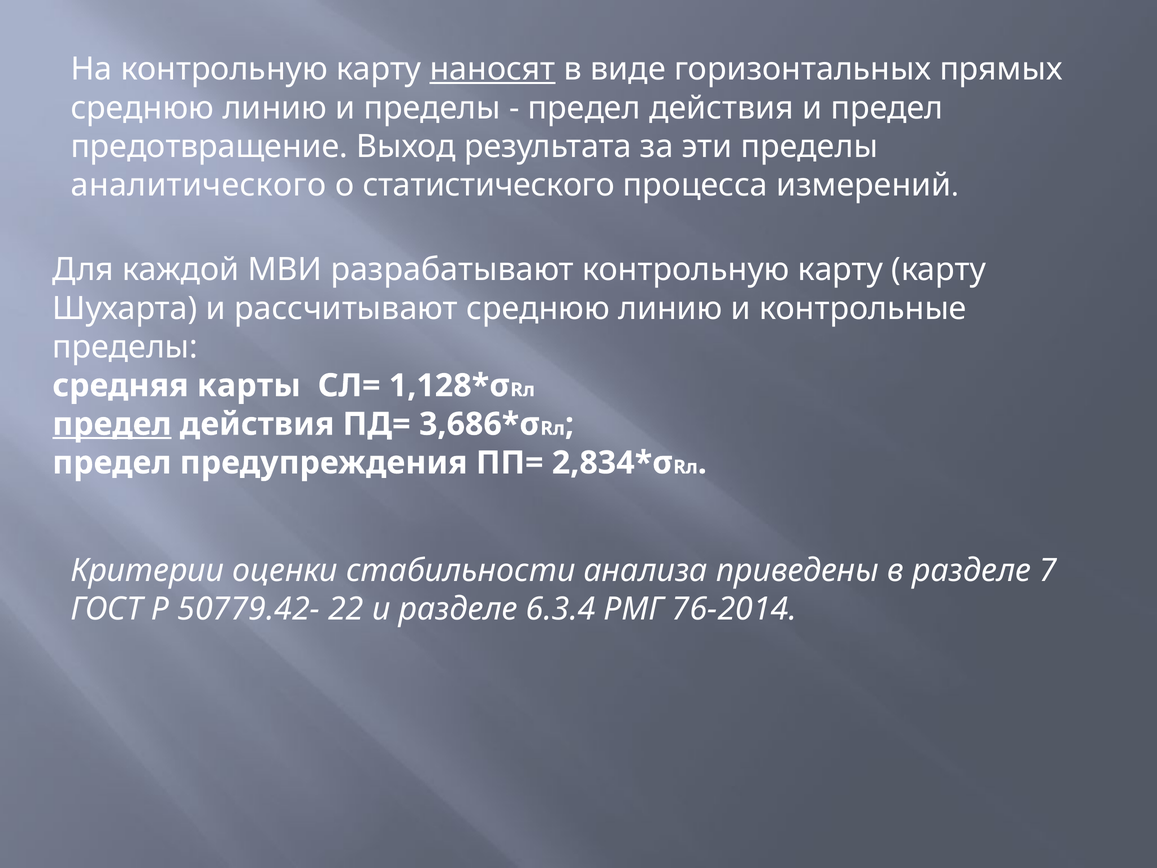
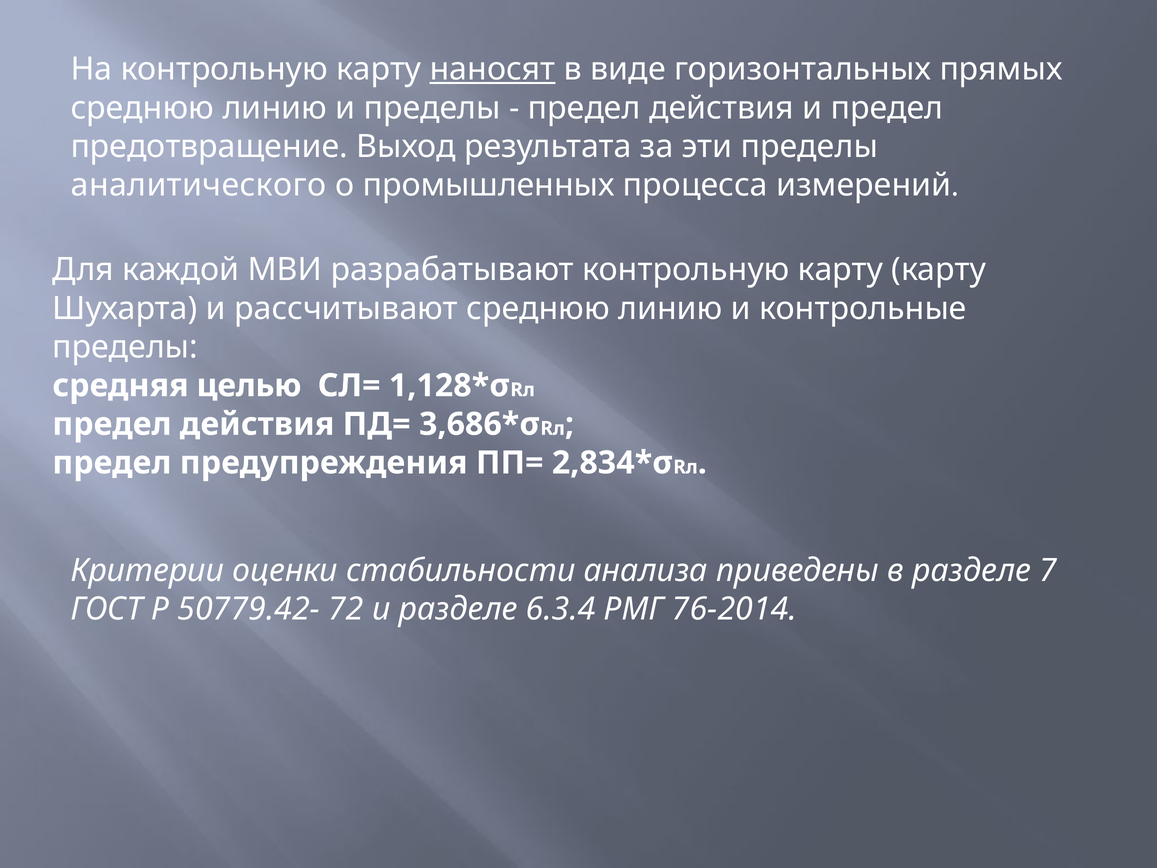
статистического: статистического -> промышленных (489, 185)
карты: карты -> целью (249, 386)
предел underline: present -> none (112, 424)
22: 22 -> 72 (346, 609)
